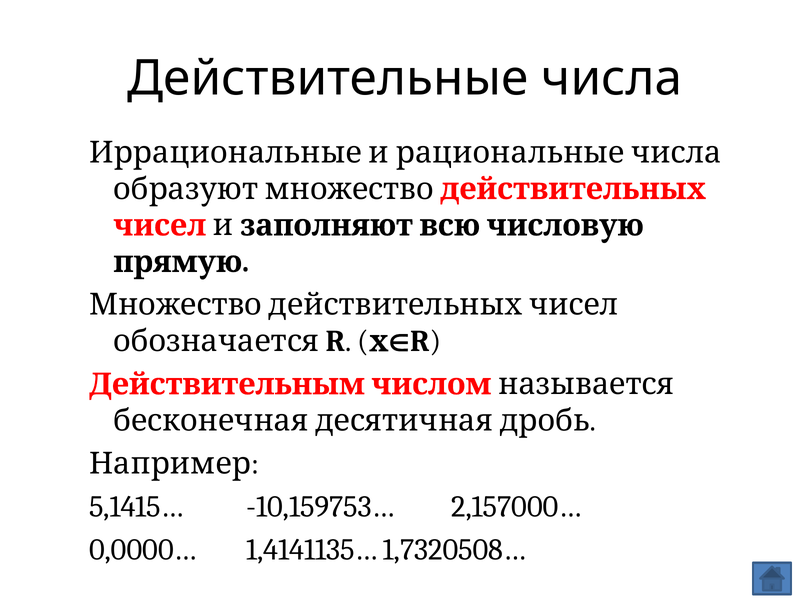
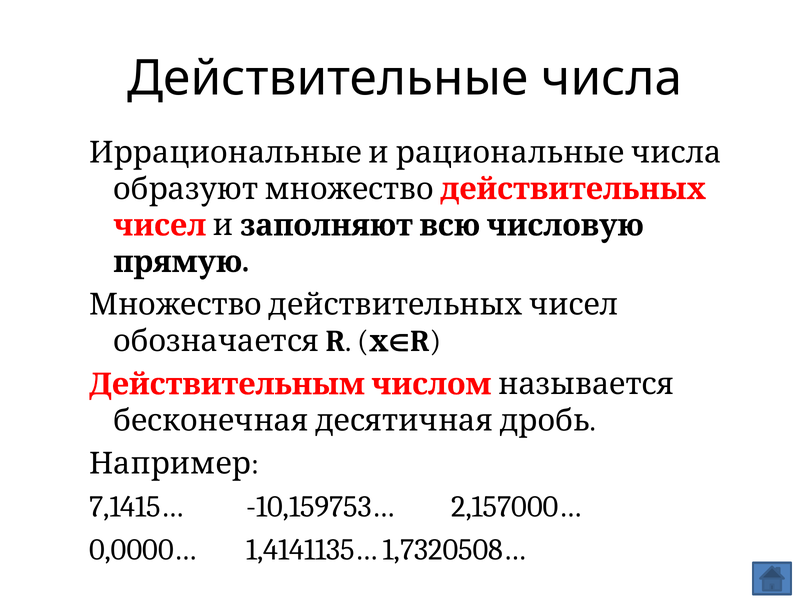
5,1415…: 5,1415… -> 7,1415… (136, 507)
